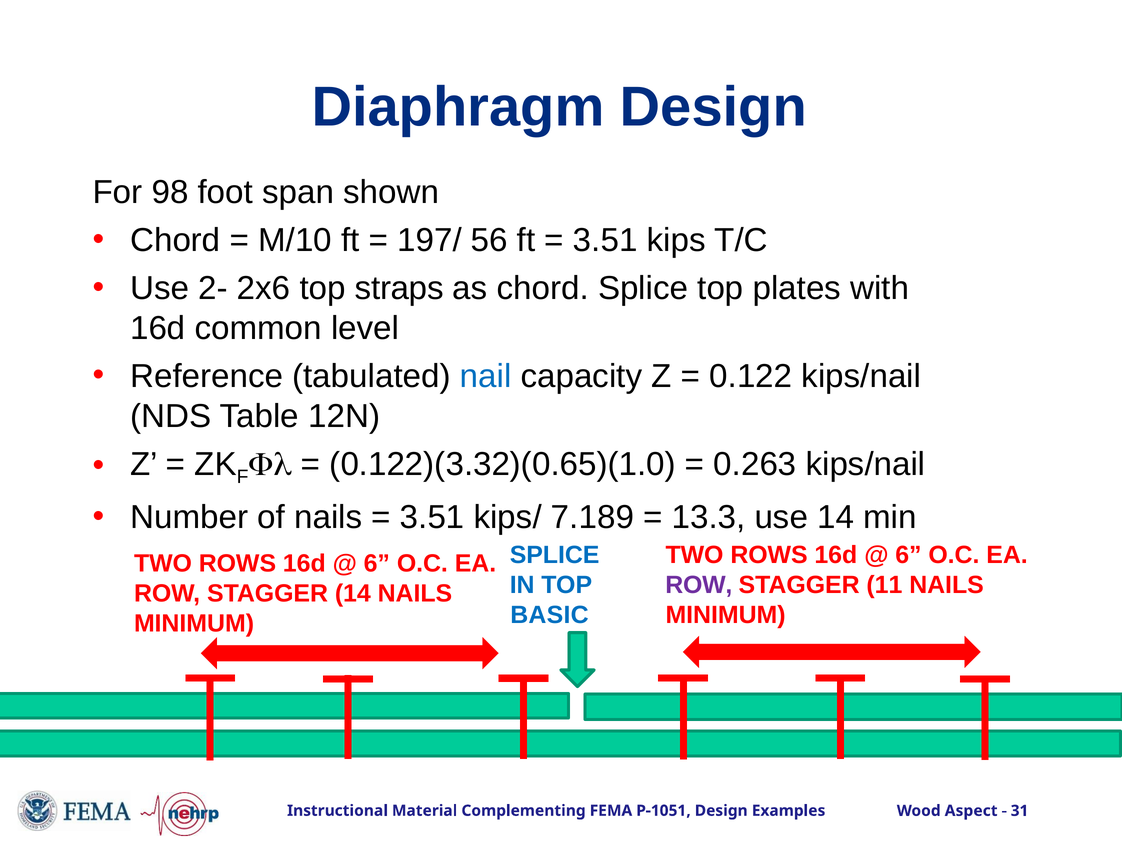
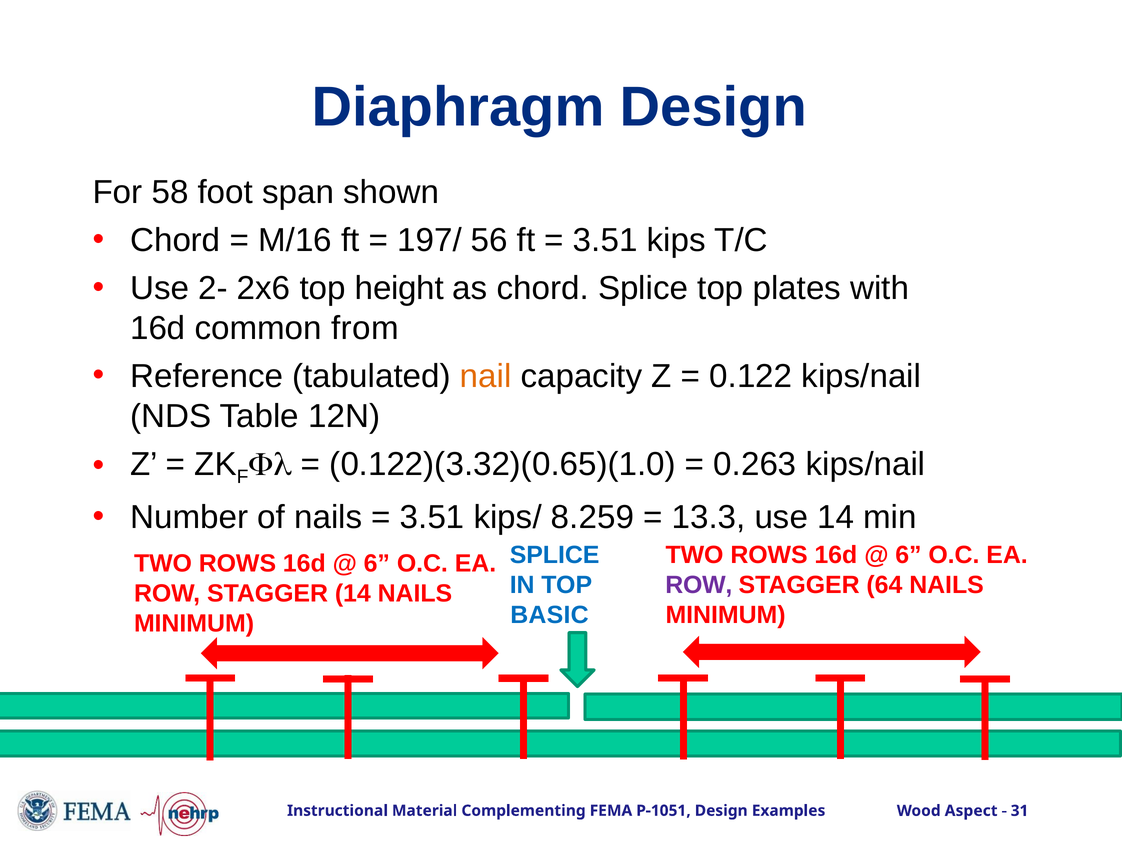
98: 98 -> 58 (170, 192)
M/10: M/10 -> M/16 (295, 240)
straps: straps -> height (399, 288)
level: level -> from (365, 328)
nail colour: blue -> orange (486, 376)
7.189: 7.189 -> 8.259 (592, 517)
11: 11 -> 64 (884, 585)
